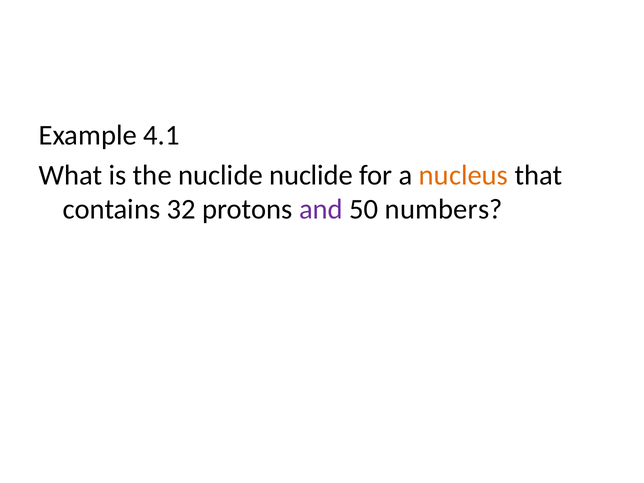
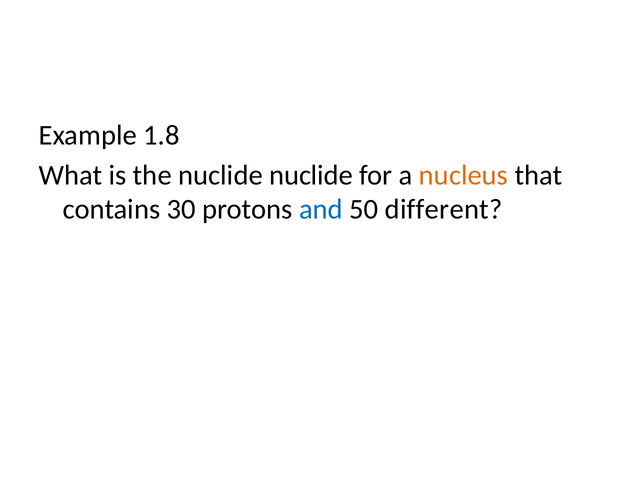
4.1: 4.1 -> 1.8 (161, 135)
32: 32 -> 30 (181, 210)
and colour: purple -> blue (321, 210)
numbers: numbers -> different (444, 210)
